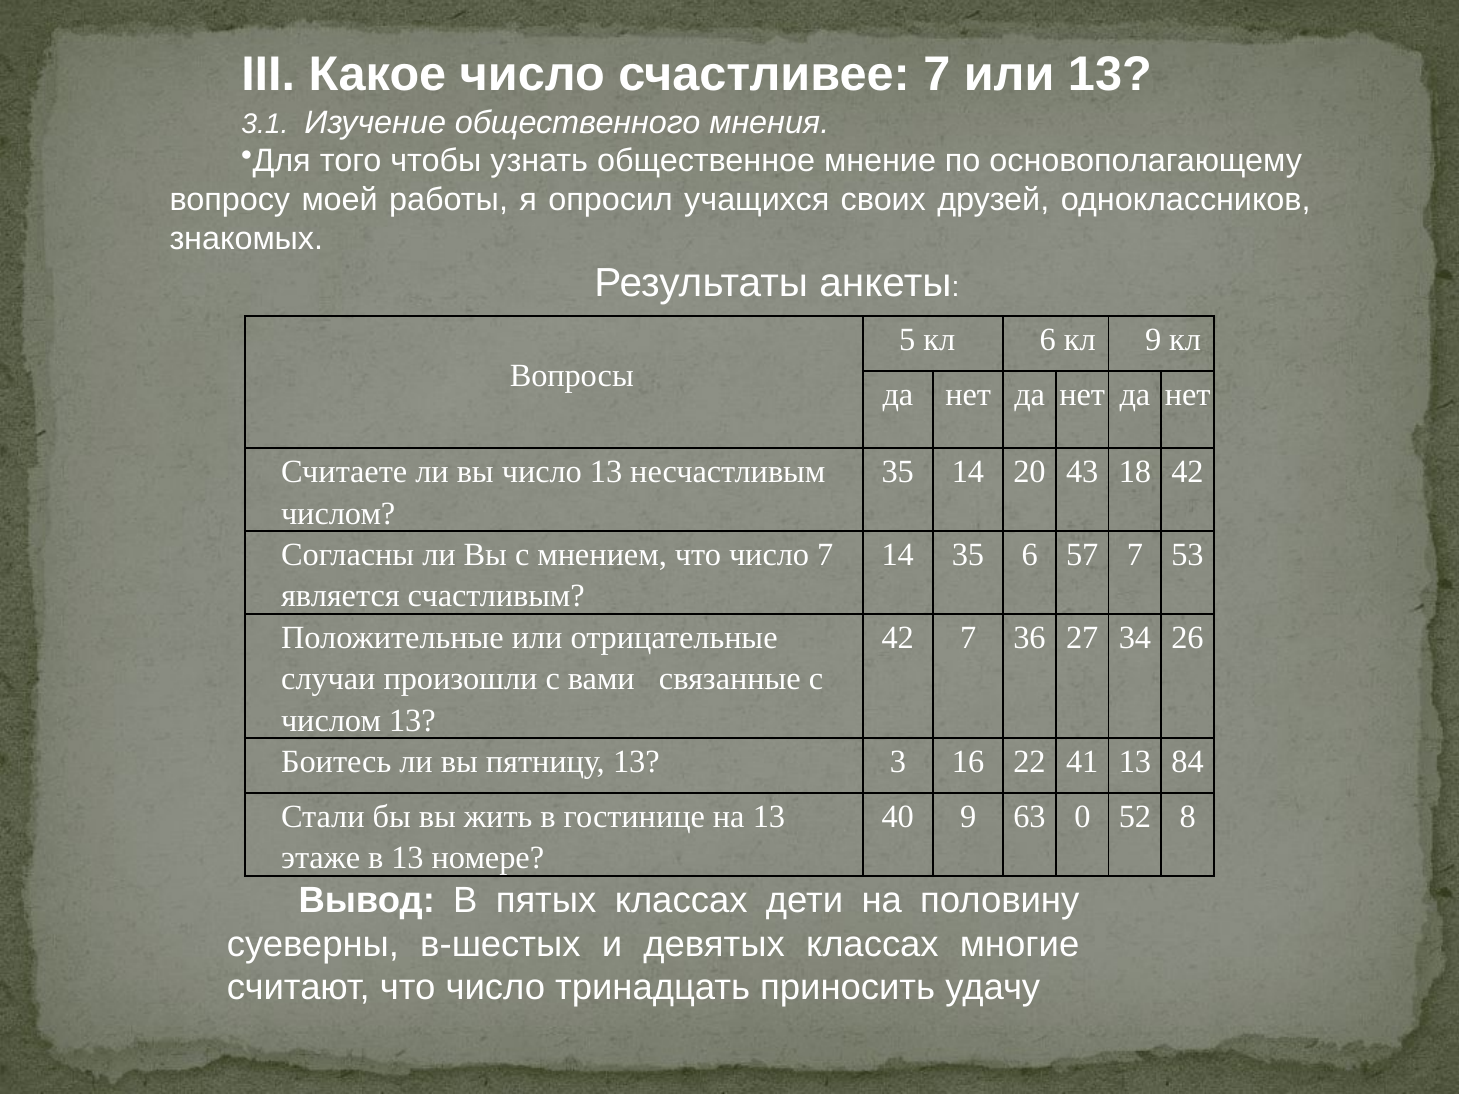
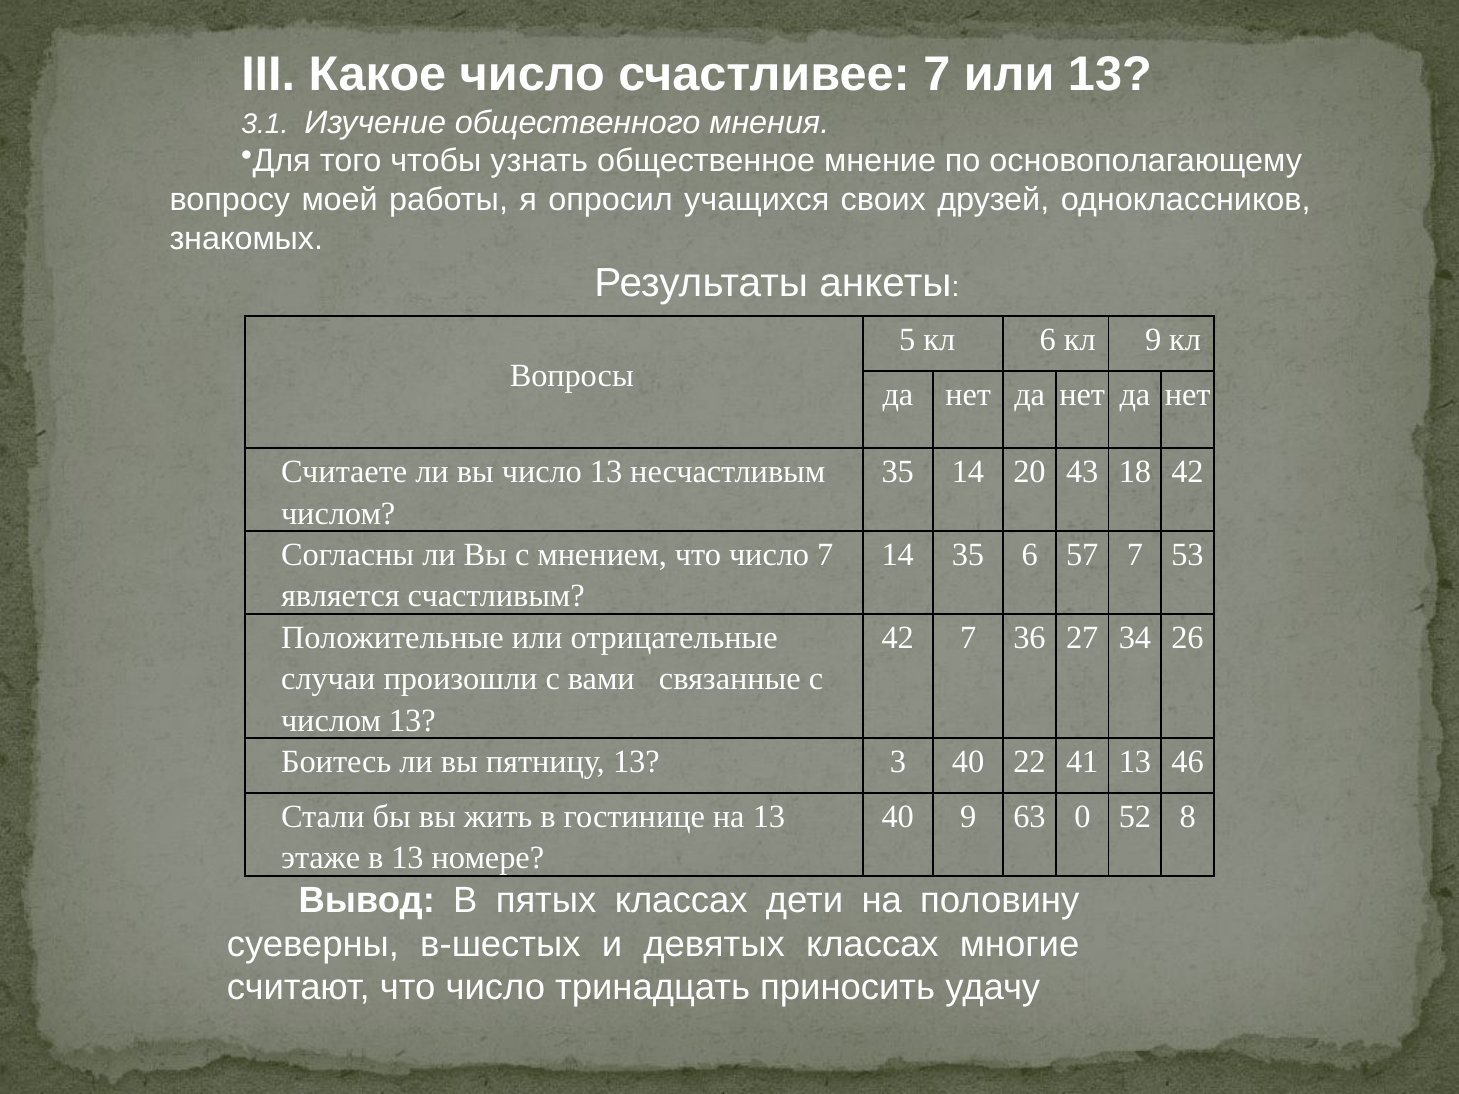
3 16: 16 -> 40 (968, 762)
84: 84 -> 46 (1188, 762)
